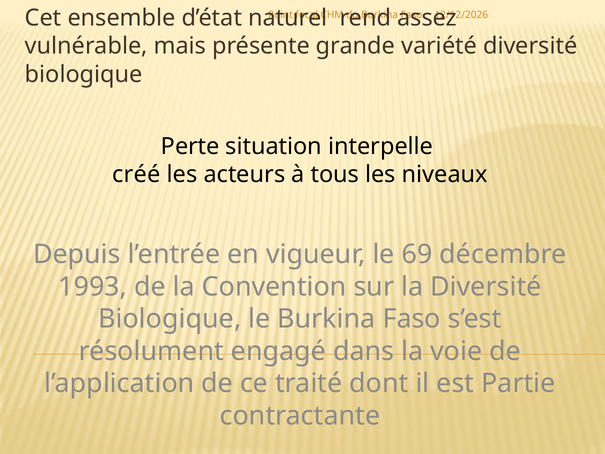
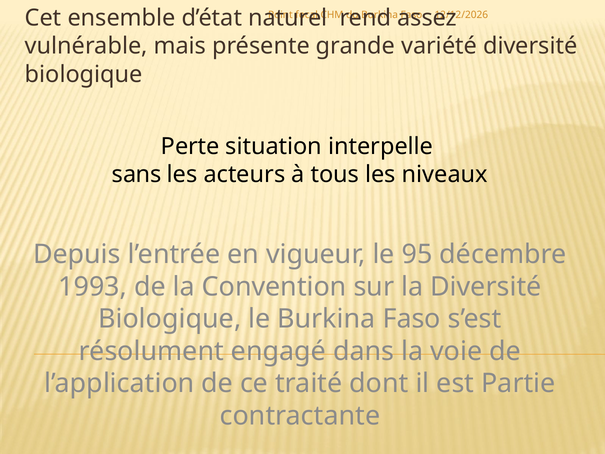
créé: créé -> sans (137, 175)
69: 69 -> 95 (417, 254)
